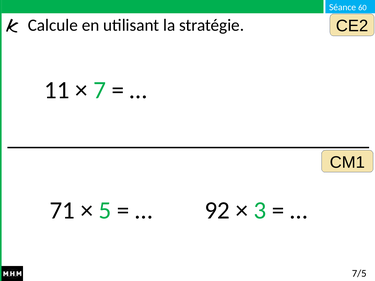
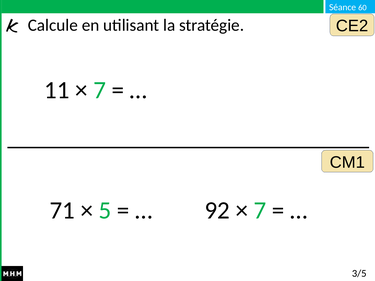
3: 3 -> 7 (260, 211)
7/5: 7/5 -> 3/5 (359, 274)
